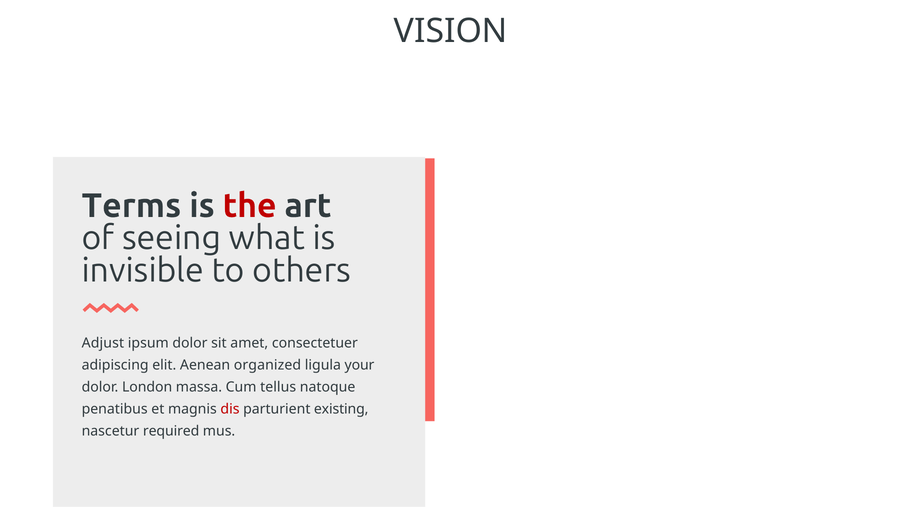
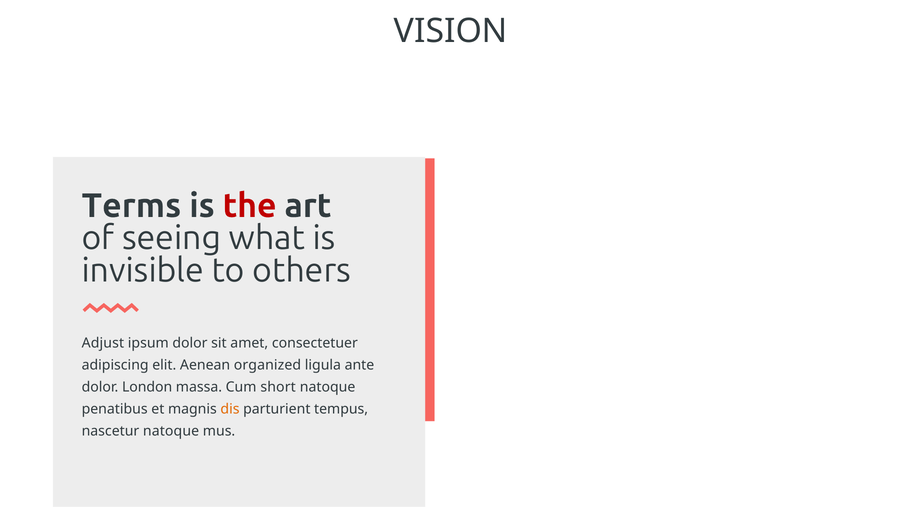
your: your -> ante (359, 365)
tellus: tellus -> short (278, 387)
dis colour: red -> orange (230, 409)
existing: existing -> tempus (341, 409)
nascetur required: required -> natoque (171, 431)
